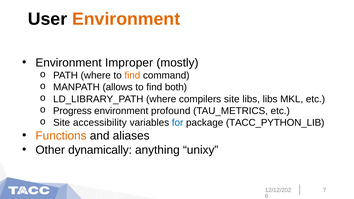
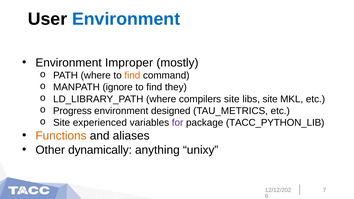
Environment colour: orange -> blue (126, 19)
allows: allows -> ignore (118, 87)
both: both -> they (176, 87)
libs libs: libs -> site (270, 99)
profound: profound -> designed (171, 111)
accessibility: accessibility -> experienced (100, 123)
for colour: blue -> purple (178, 123)
